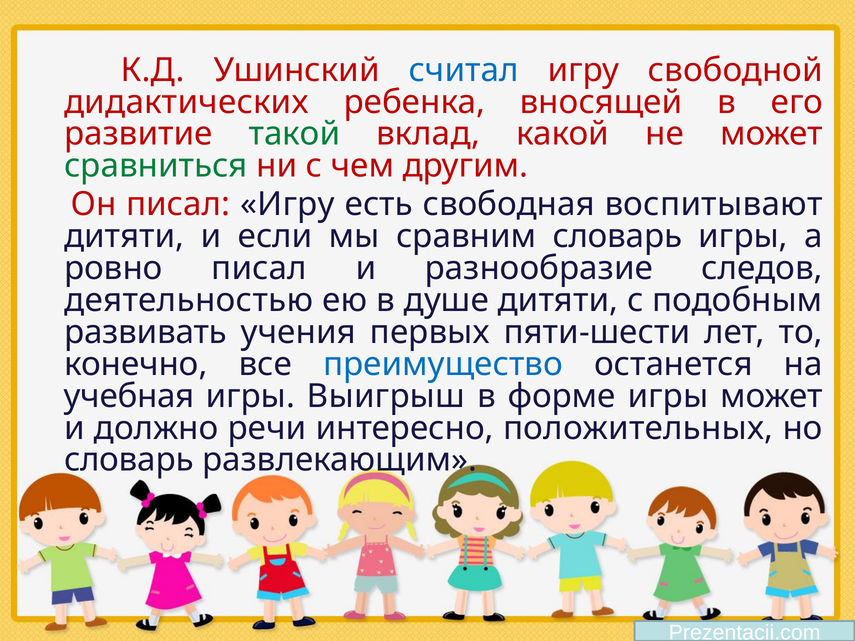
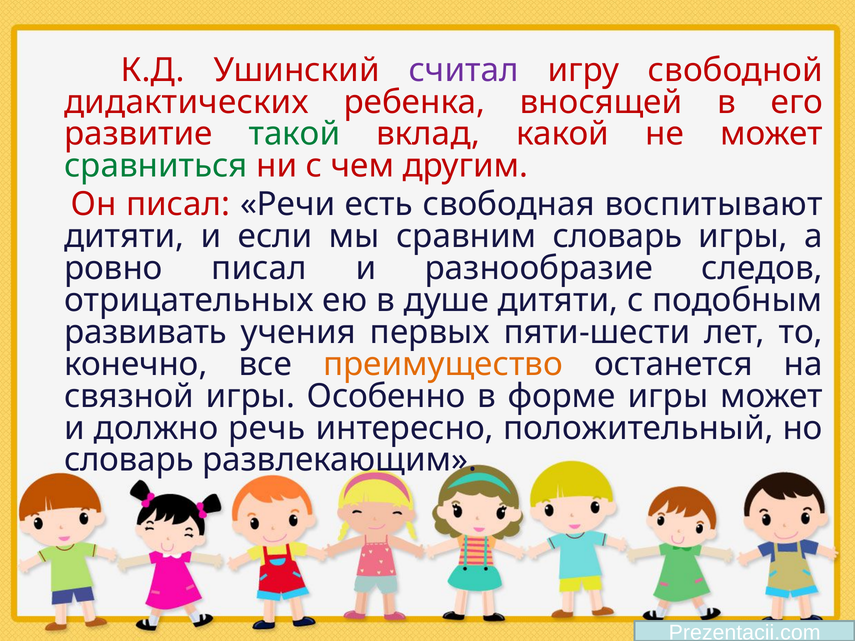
считал colour: blue -> purple (464, 70)
писал Игру: Игру -> Речи (288, 205)
деятельностью: деятельностью -> отрицательных (189, 300)
преимущество colour: blue -> orange (443, 364)
учебная: учебная -> связной (129, 396)
Выигрыш: Выигрыш -> Особенно (386, 396)
речи: речи -> речь (267, 428)
положительных: положительных -> положительный (638, 428)
